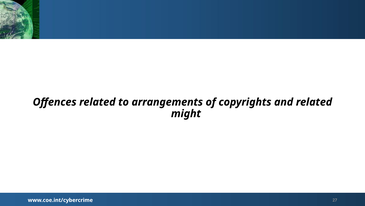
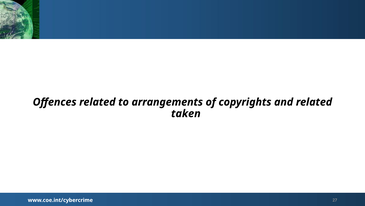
might: might -> taken (186, 113)
